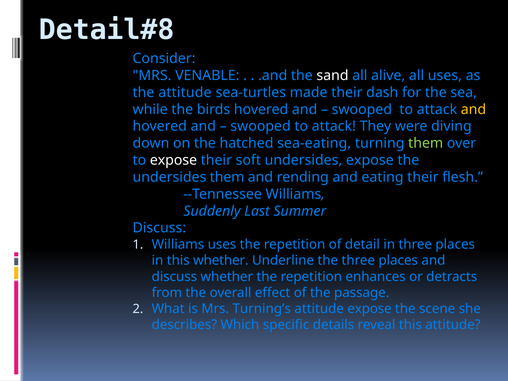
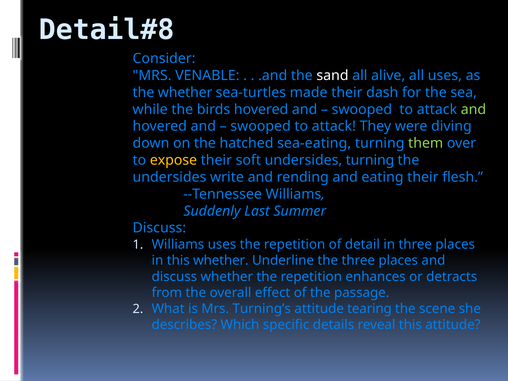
the attitude: attitude -> whether (185, 92)
and colour: yellow -> light green (473, 109)
expose colour: white -> yellow (173, 160)
undersides expose: expose -> turning (370, 160)
undersides them: them -> write (227, 177)
attitude expose: expose -> tearing (370, 309)
